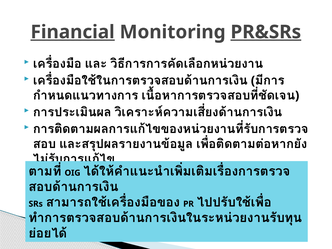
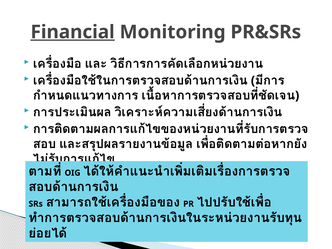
PR&SRs underline: present -> none (266, 32)
